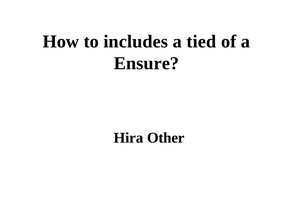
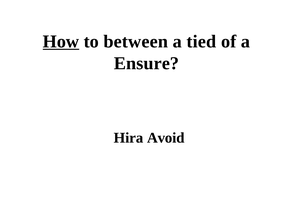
How underline: none -> present (61, 42)
includes: includes -> between (136, 42)
Other: Other -> Avoid (166, 138)
